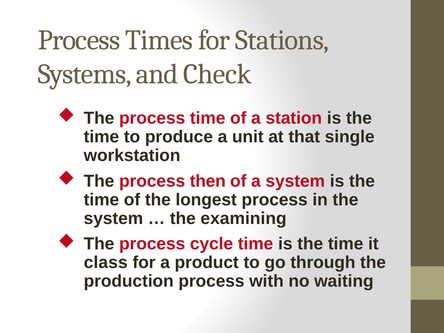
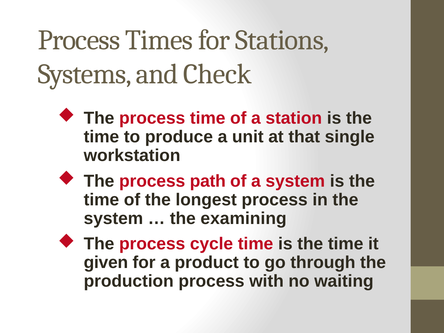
then: then -> path (208, 181)
class: class -> given (106, 263)
